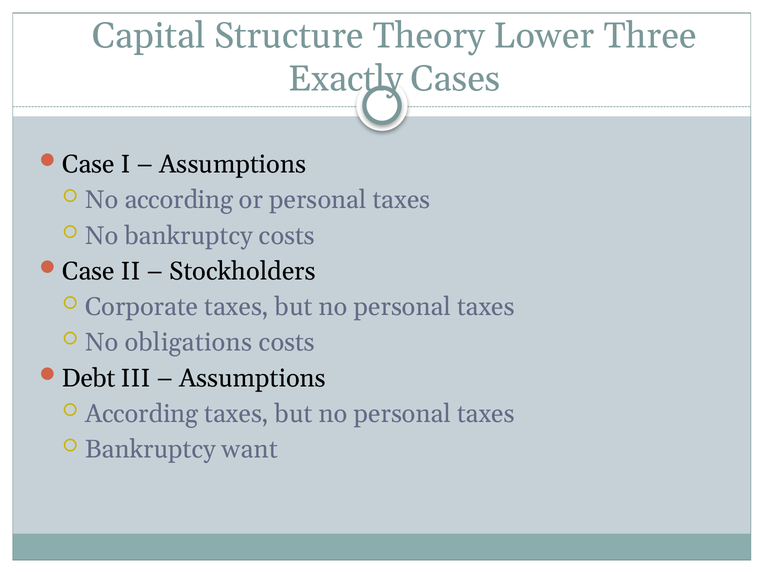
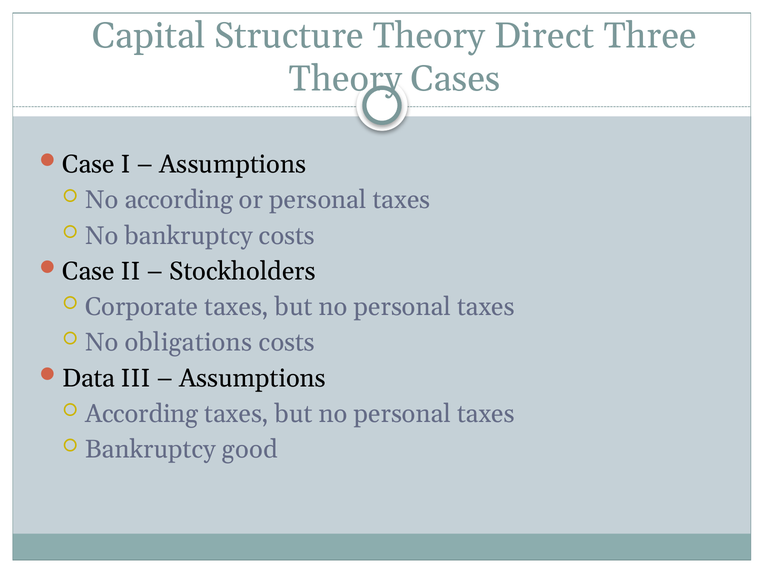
Lower: Lower -> Direct (544, 36)
Exactly: Exactly -> Theory (345, 79)
Debt: Debt -> Data (89, 378)
want: want -> good (250, 449)
